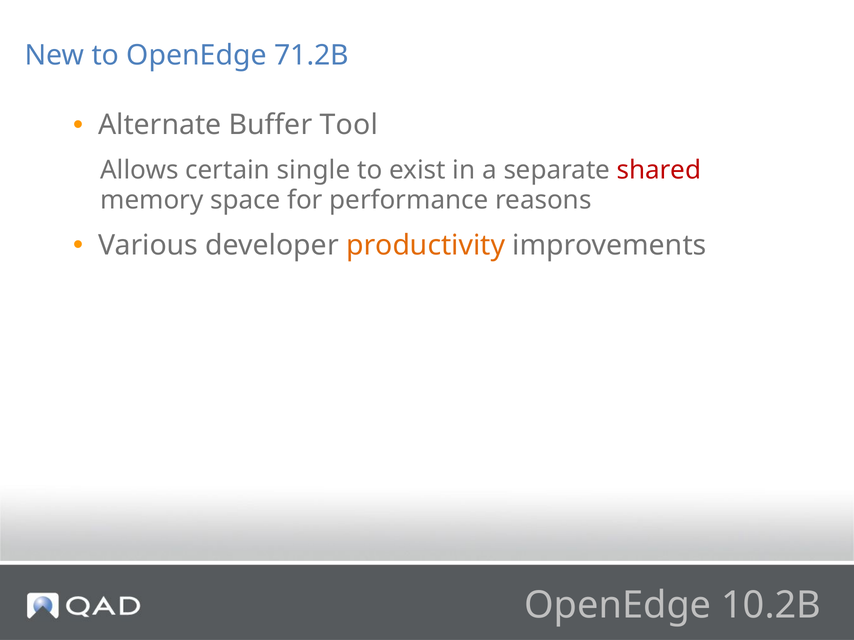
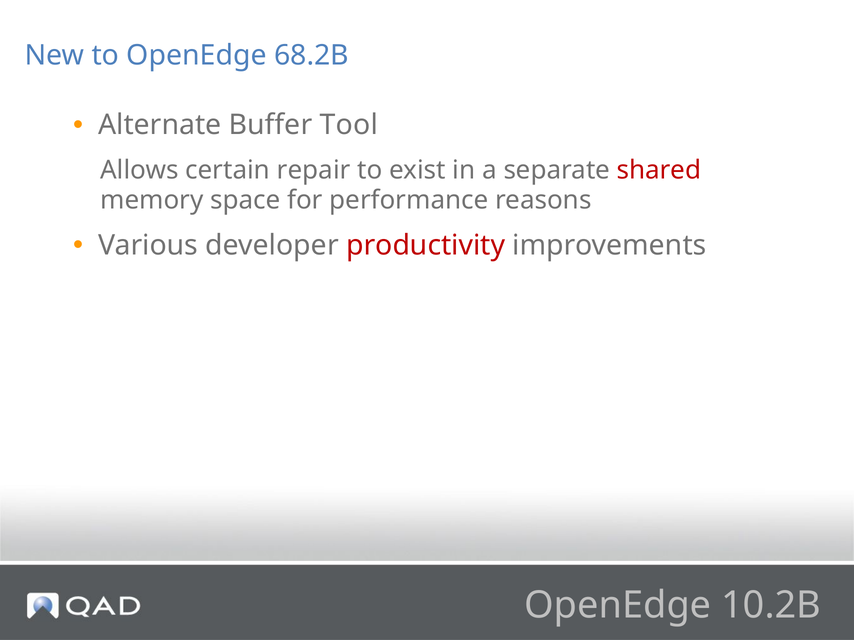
71.2B: 71.2B -> 68.2B (312, 55)
single: single -> repair (314, 170)
productivity colour: orange -> red (426, 245)
